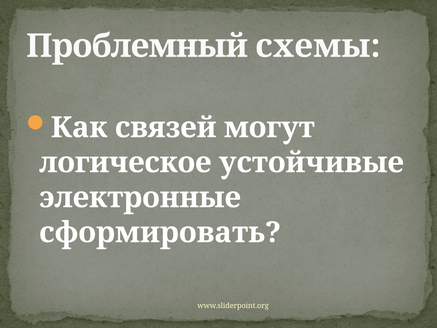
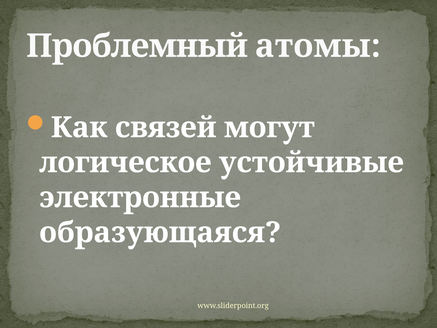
схемы: схемы -> атомы (318, 46)
сформировать: сформировать -> образующаяся (160, 232)
